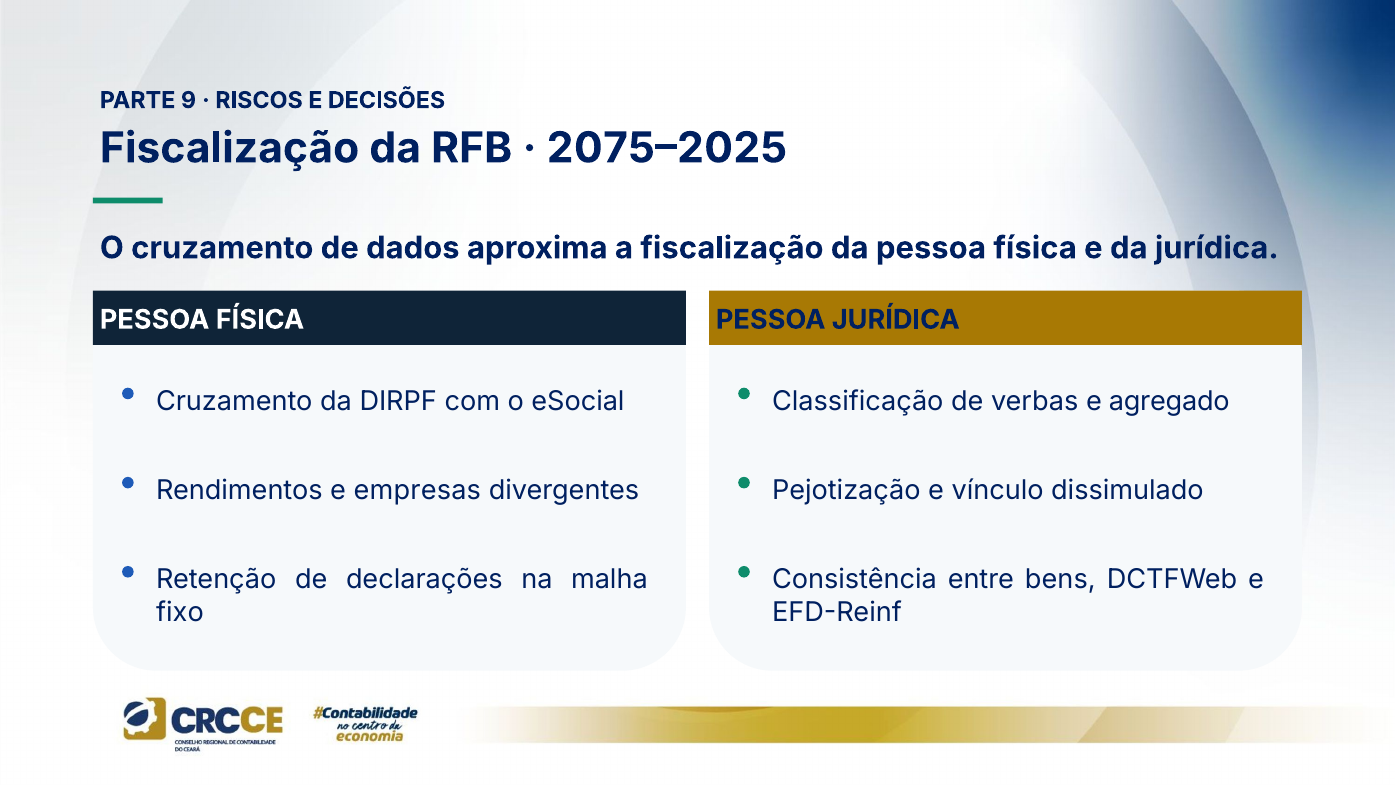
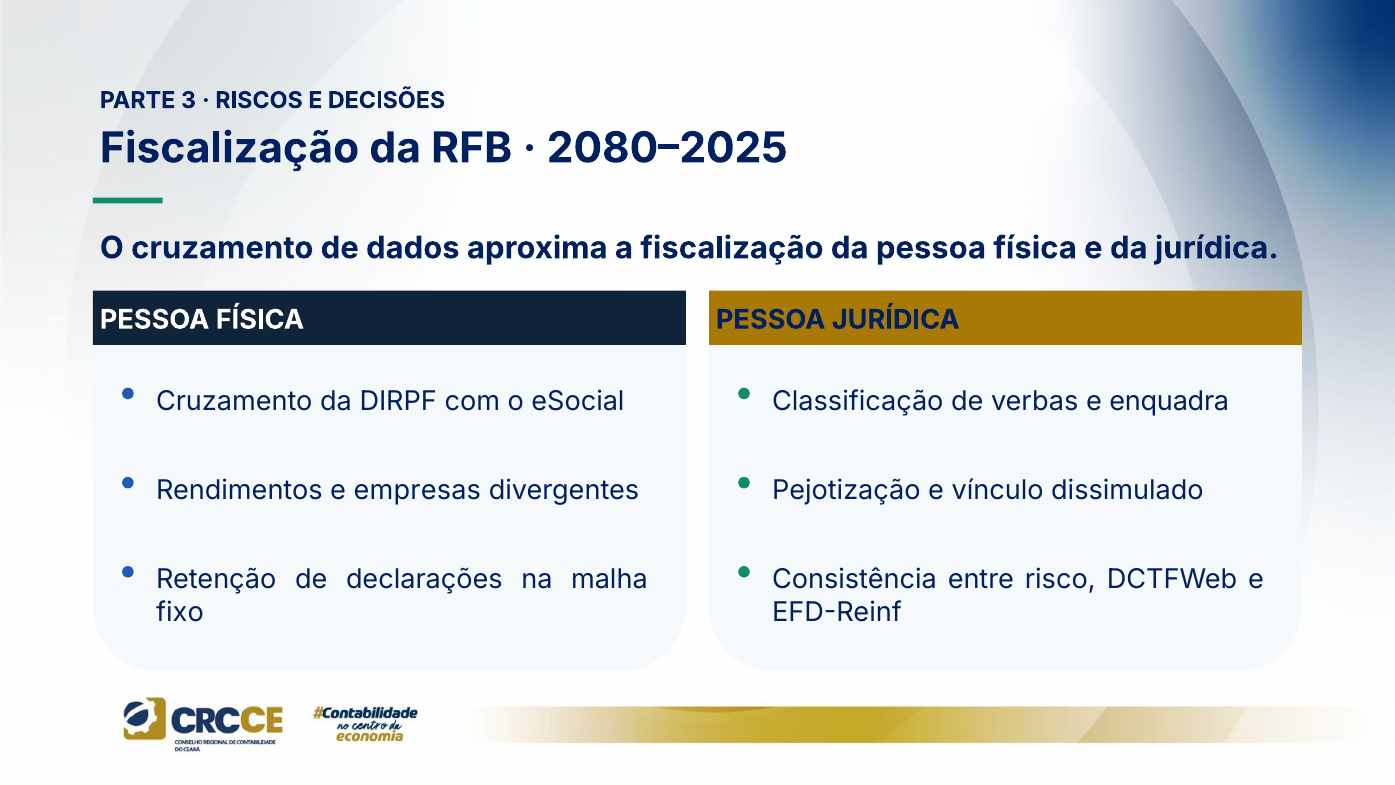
9: 9 -> 3 (188, 100)
2075–2025: 2075–2025 -> 2080–2025 (667, 148)
agregado: agregado -> enquadra (1169, 401)
bens: bens -> risco (1060, 580)
